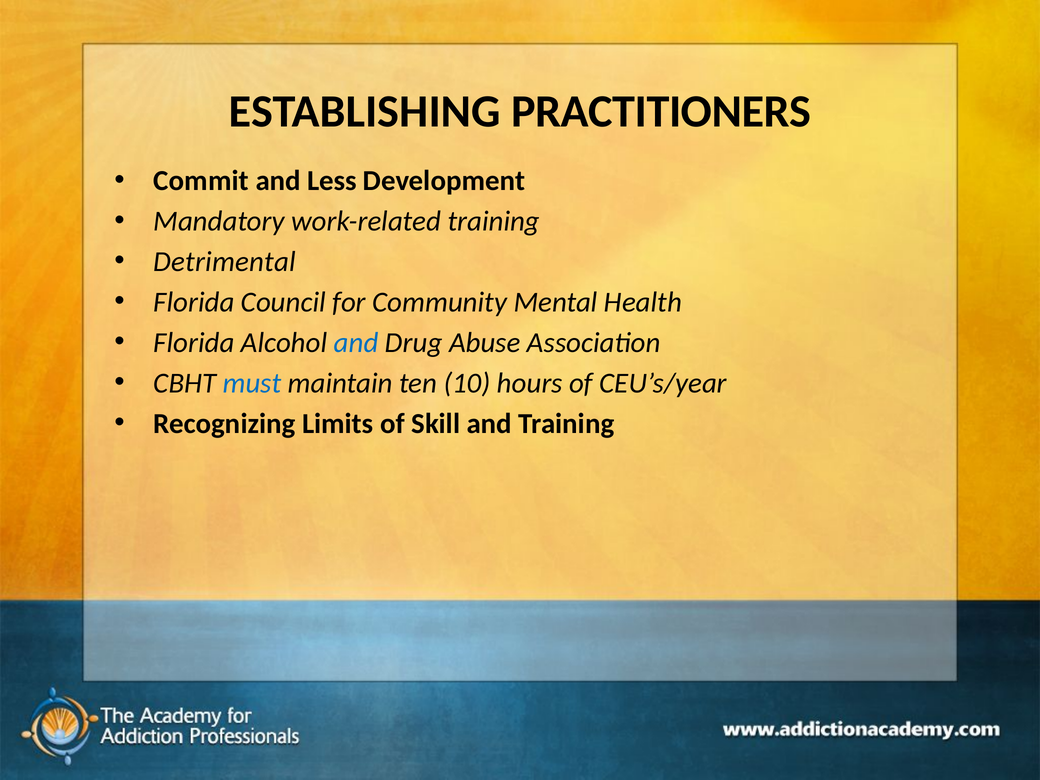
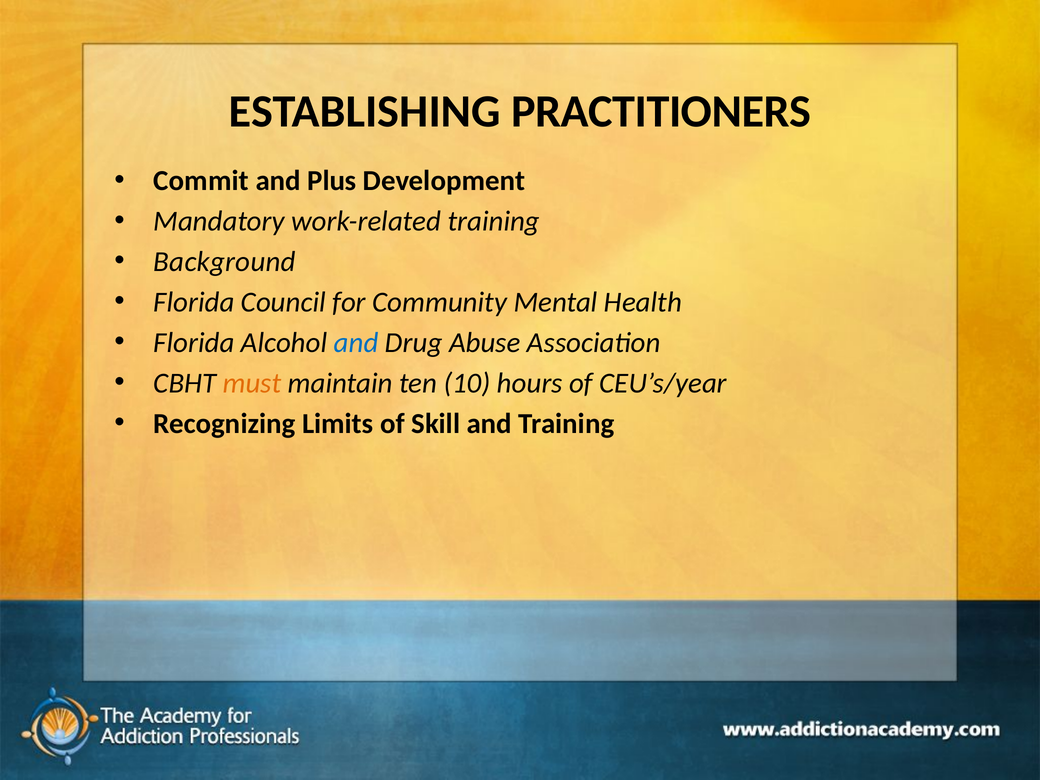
Less: Less -> Plus (332, 181)
Detrimental: Detrimental -> Background (225, 262)
must colour: blue -> orange (252, 383)
